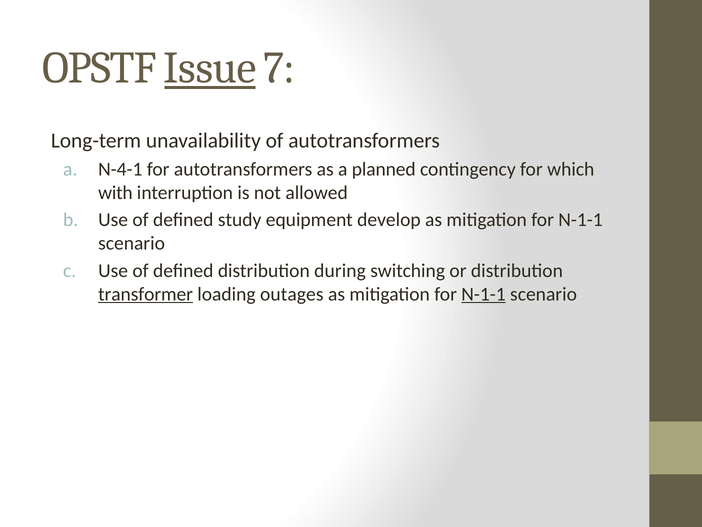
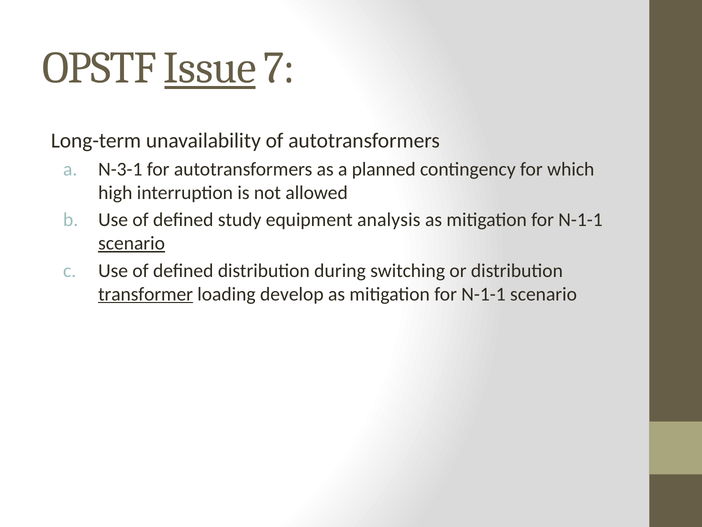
N-4-1: N-4-1 -> N-3-1 (120, 169)
with: with -> high (115, 192)
develop: develop -> analysis (389, 220)
scenario underline: none -> present (132, 243)
outages: outages -> develop (292, 294)
N-1-1 underline: present -> none (484, 294)
